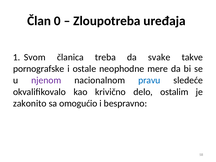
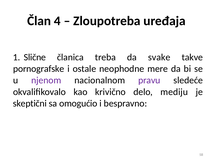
0: 0 -> 4 (57, 21)
Svom: Svom -> Slične (35, 57)
pravu colour: blue -> purple (149, 80)
ostalim: ostalim -> mediju (174, 92)
zakonito: zakonito -> skeptični (30, 103)
